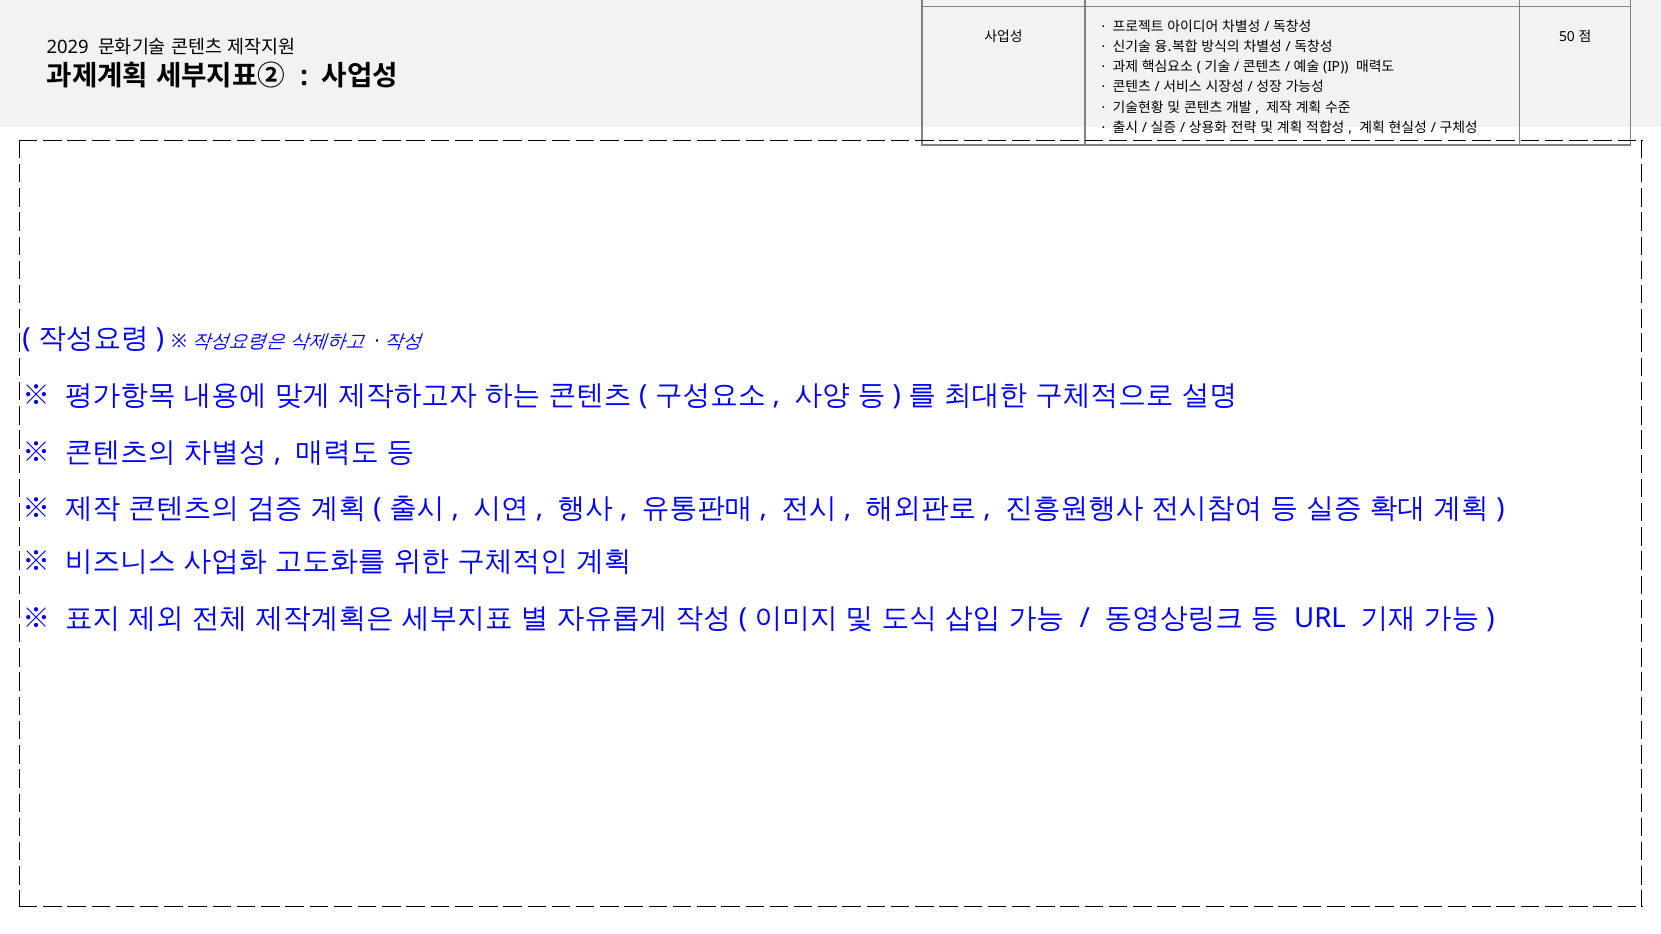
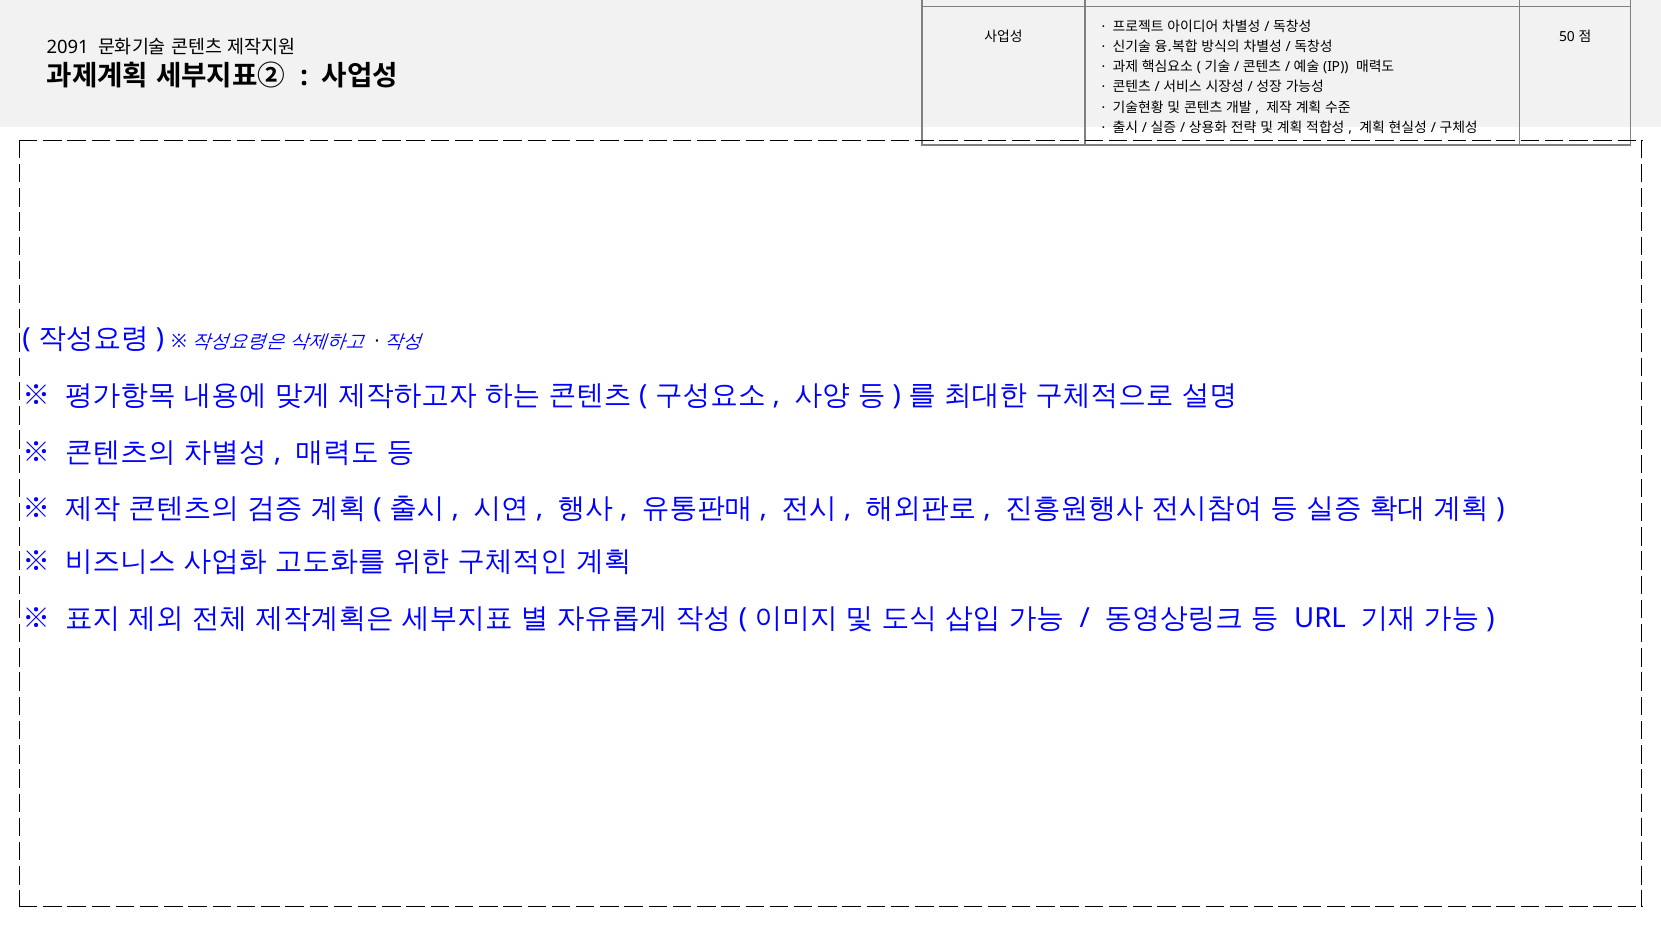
2029: 2029 -> 2091 (68, 48)
